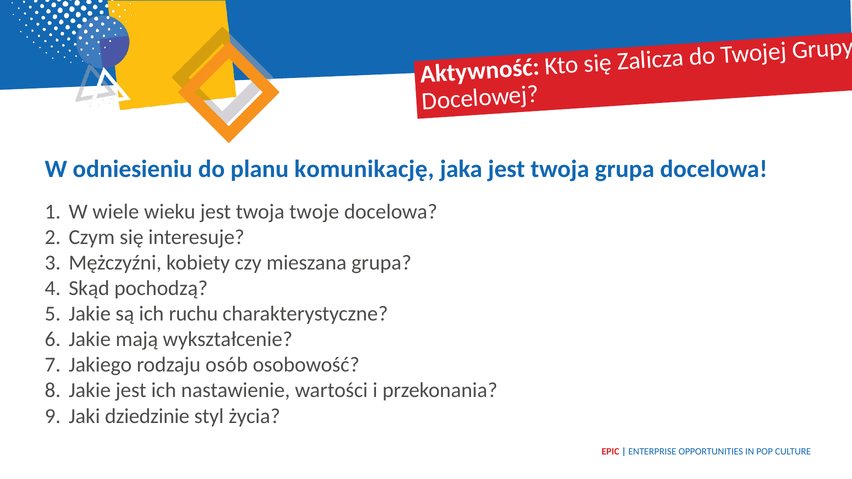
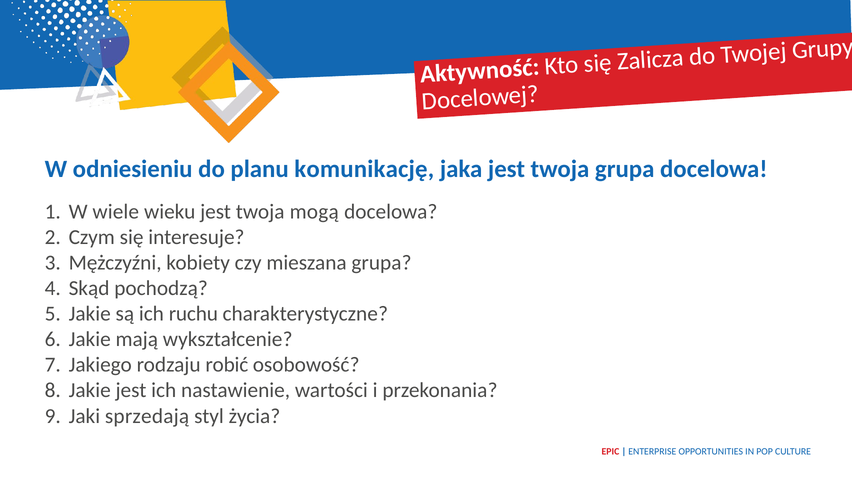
twoje: twoje -> mogą (314, 212)
osób: osób -> robić (227, 365)
dziedzinie: dziedzinie -> sprzedają (147, 416)
